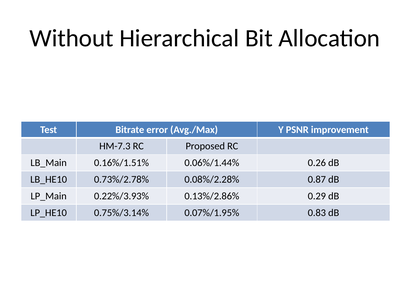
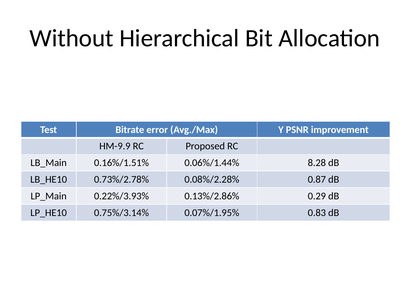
HM-7.3: HM-7.3 -> HM-9.9 (115, 147)
0.26: 0.26 -> 8.28 (317, 163)
